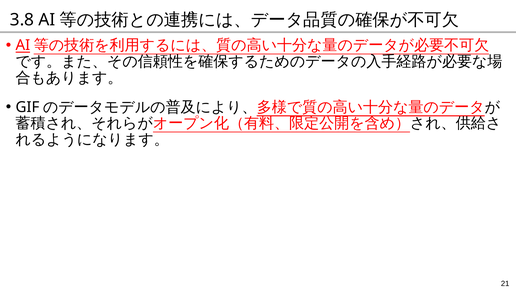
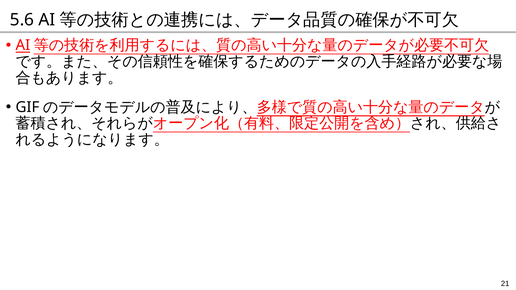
3.8: 3.8 -> 5.6 (22, 20)
